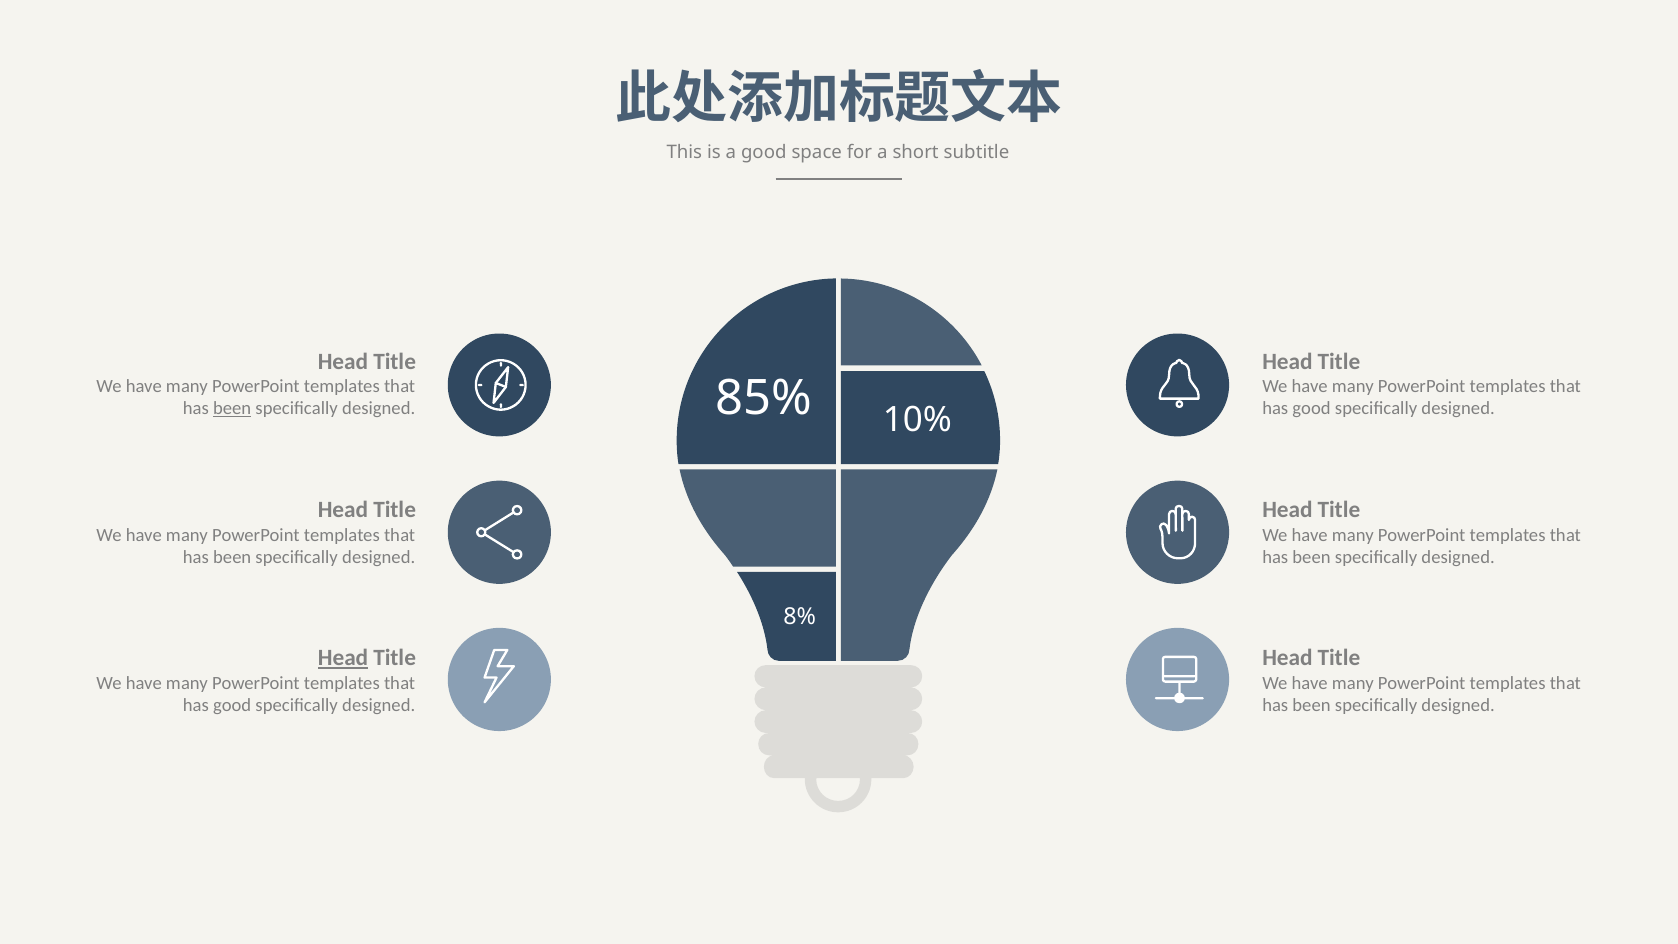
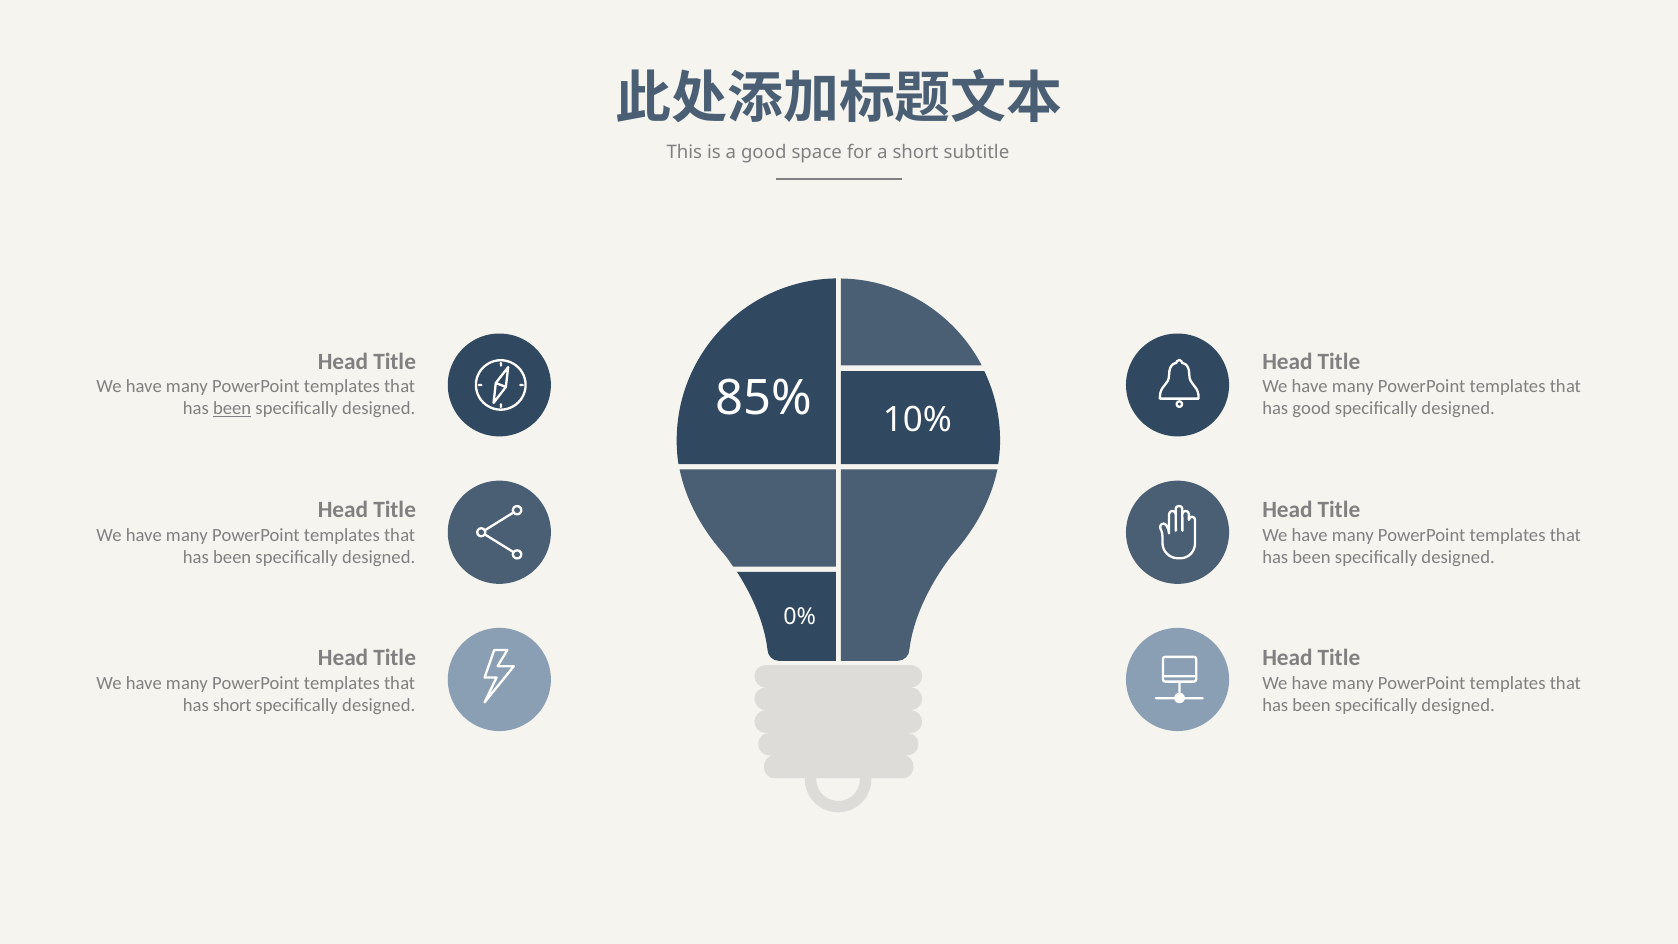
8%: 8% -> 0% (800, 616)
Head underline: present -> none (343, 658)
good: good -> short (232, 705)
